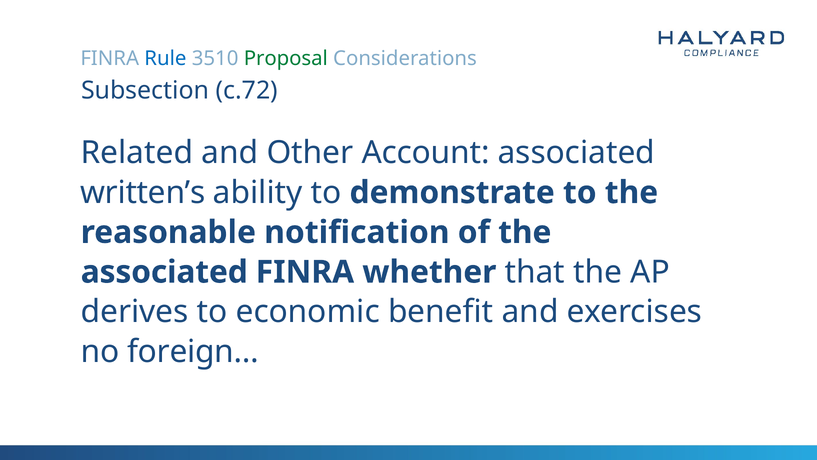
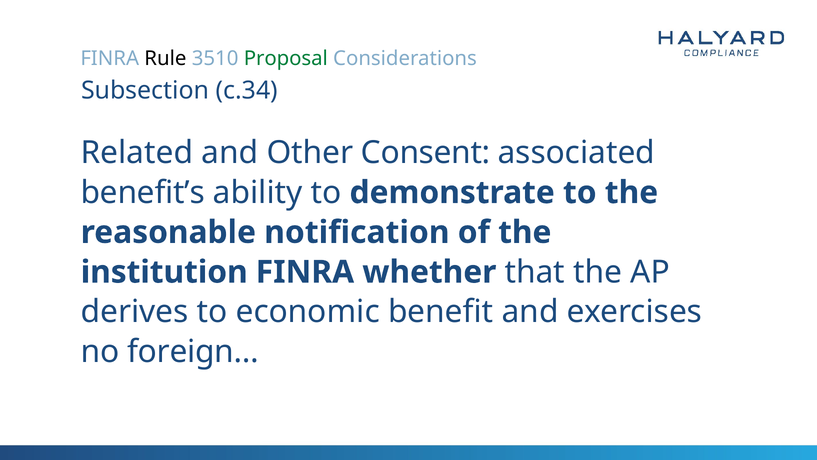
Rule colour: blue -> black (165, 59)
c.72: c.72 -> c.34 (247, 90)
Account: Account -> Consent (426, 153)
written’s: written’s -> benefit’s (143, 192)
associated: associated -> institution (164, 272)
